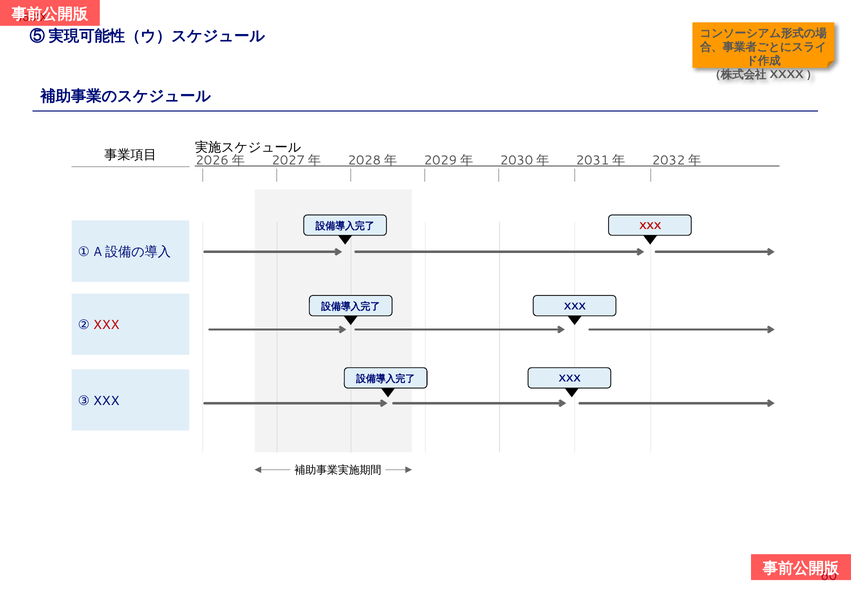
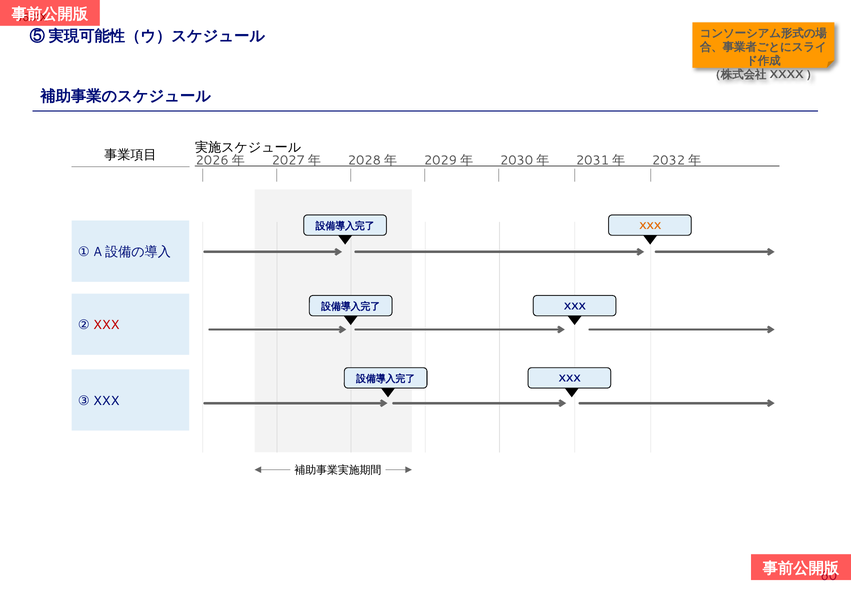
XXX colour: red -> orange (650, 226)
